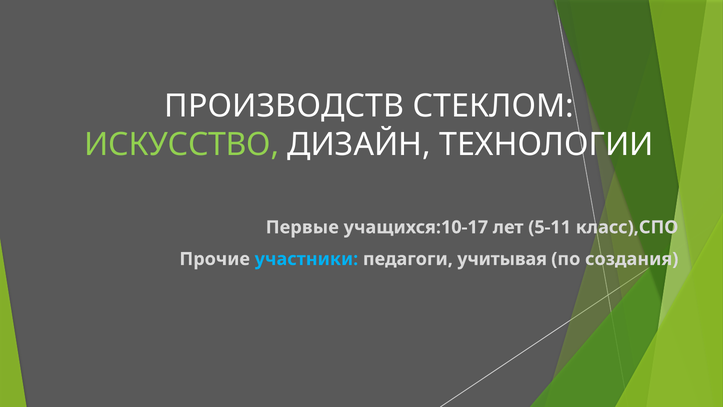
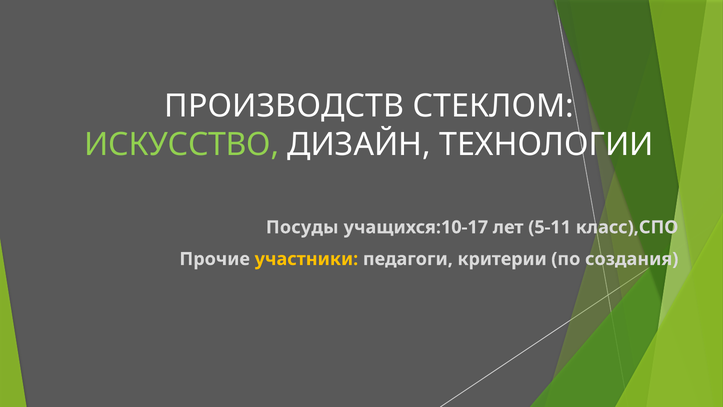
Первые: Первые -> Посуды (302, 227)
участники colour: light blue -> yellow (306, 259)
учитывая: учитывая -> критерии (502, 259)
